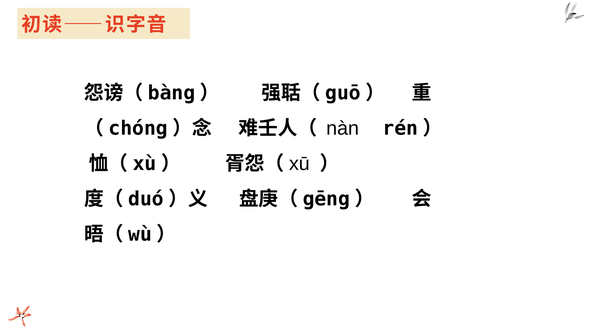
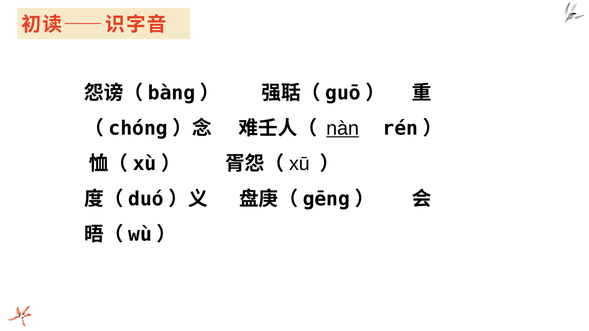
nàn underline: none -> present (343, 129)
